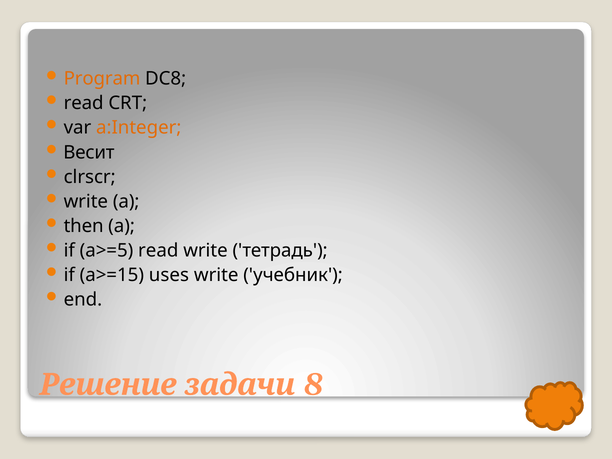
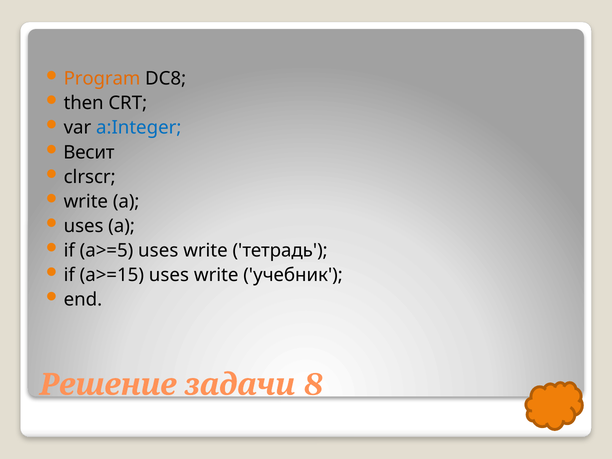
read: read -> then (84, 103)
a:Integer colour: orange -> blue (139, 128)
then: then -> uses (84, 226)
a>=5 read: read -> uses (158, 251)
